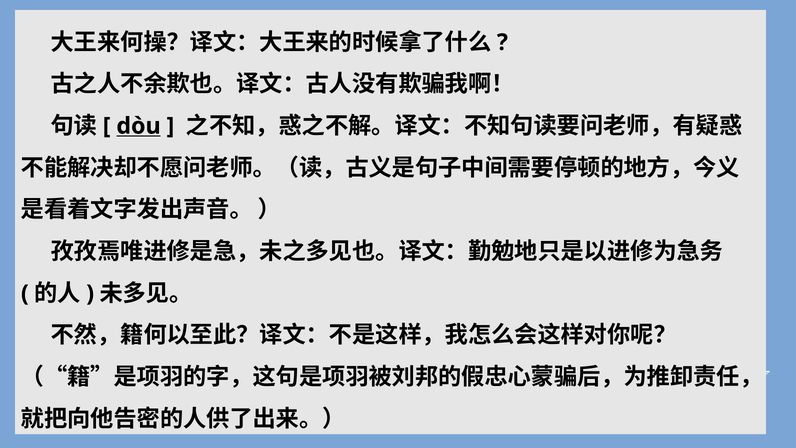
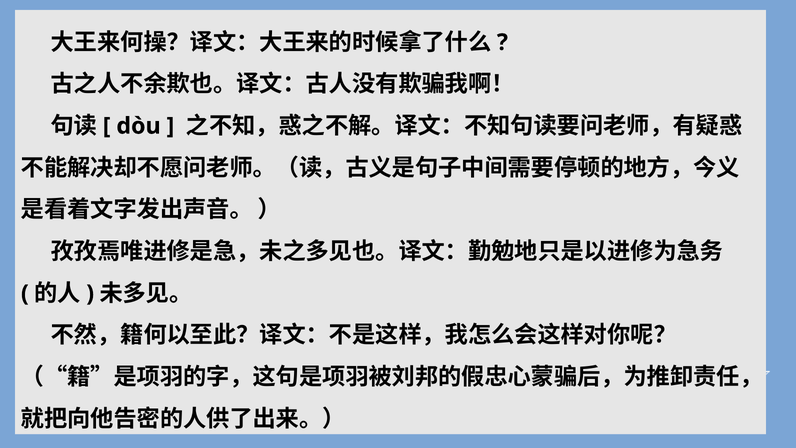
dòu underline: present -> none (138, 126)
